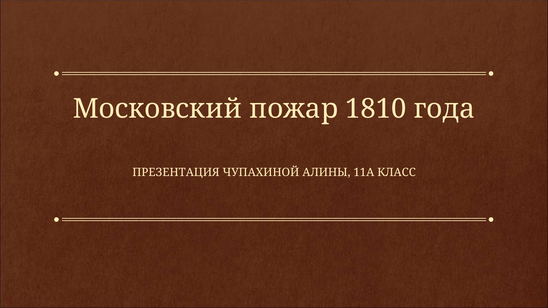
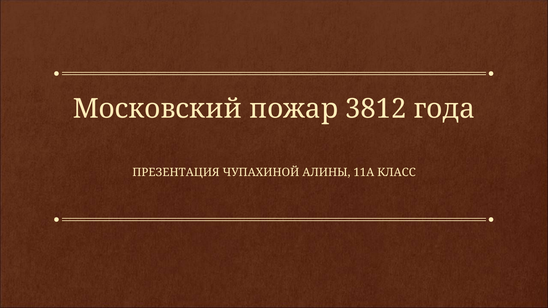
1810: 1810 -> 3812 (376, 109)
